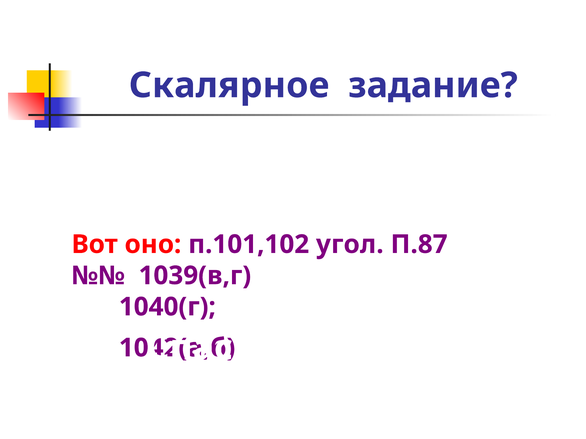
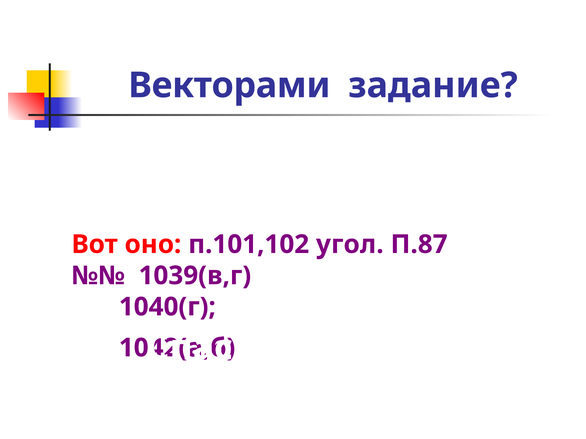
Скалярное: Скалярное -> Векторами (229, 85)
